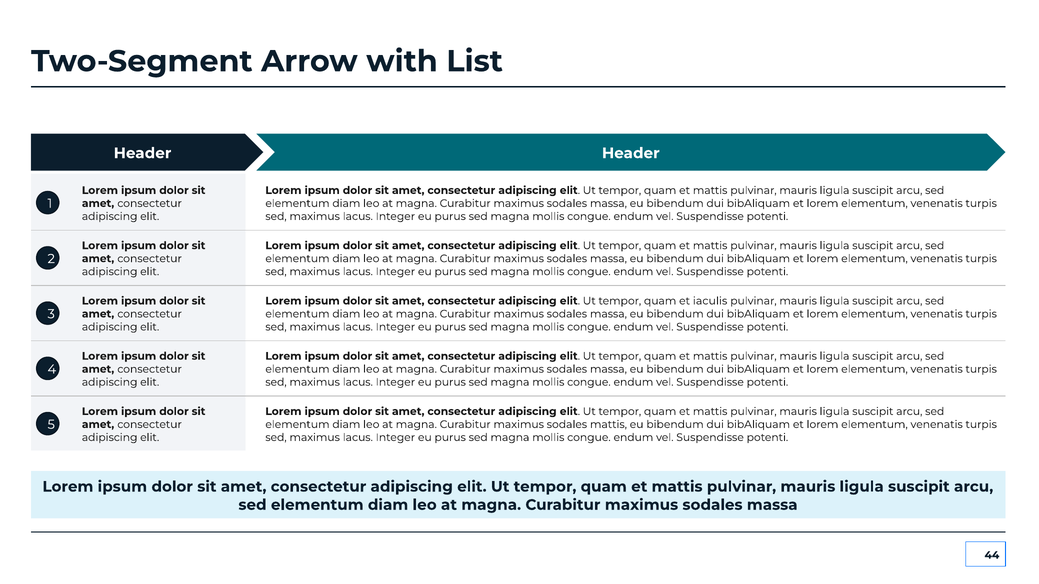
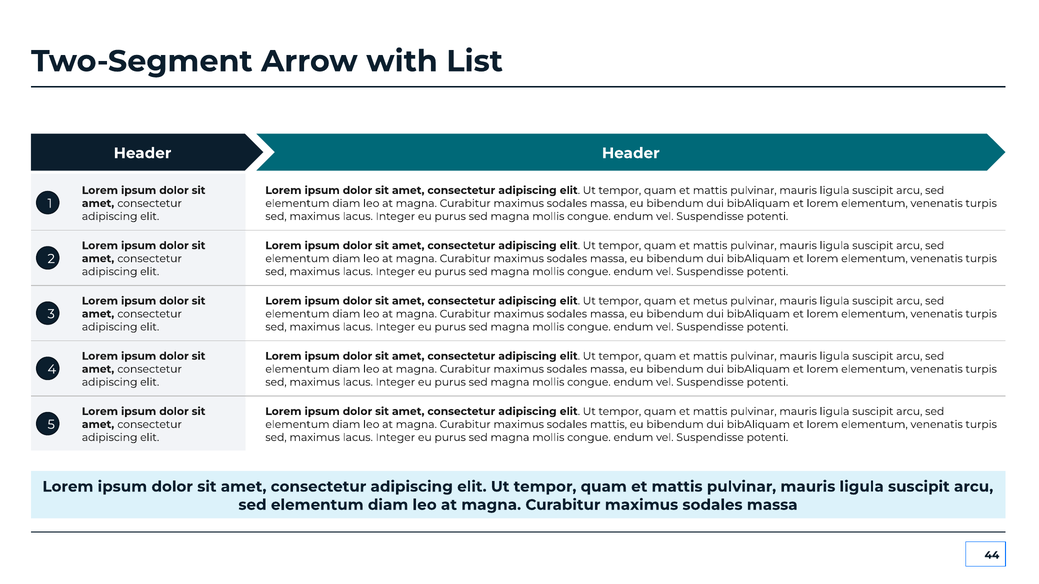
iaculis: iaculis -> metus (710, 301)
